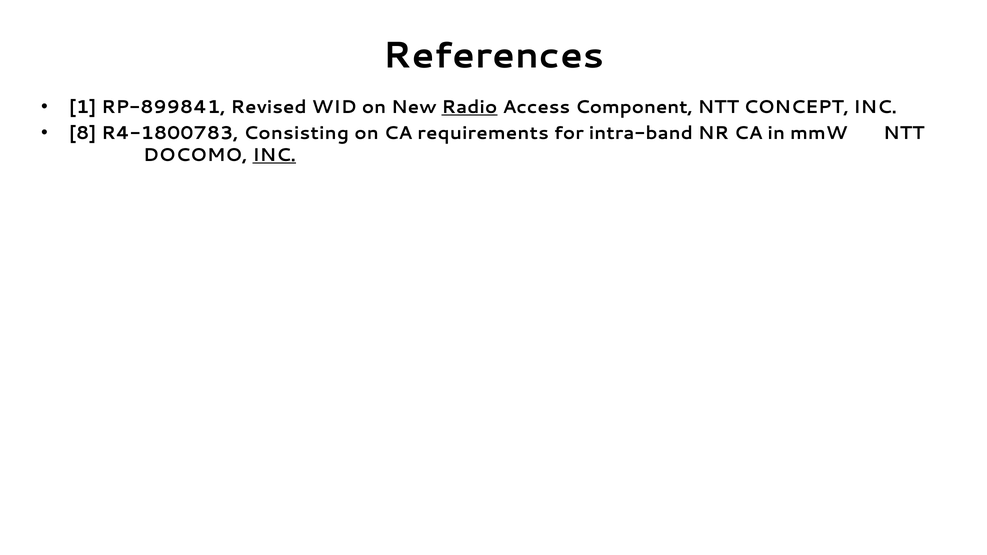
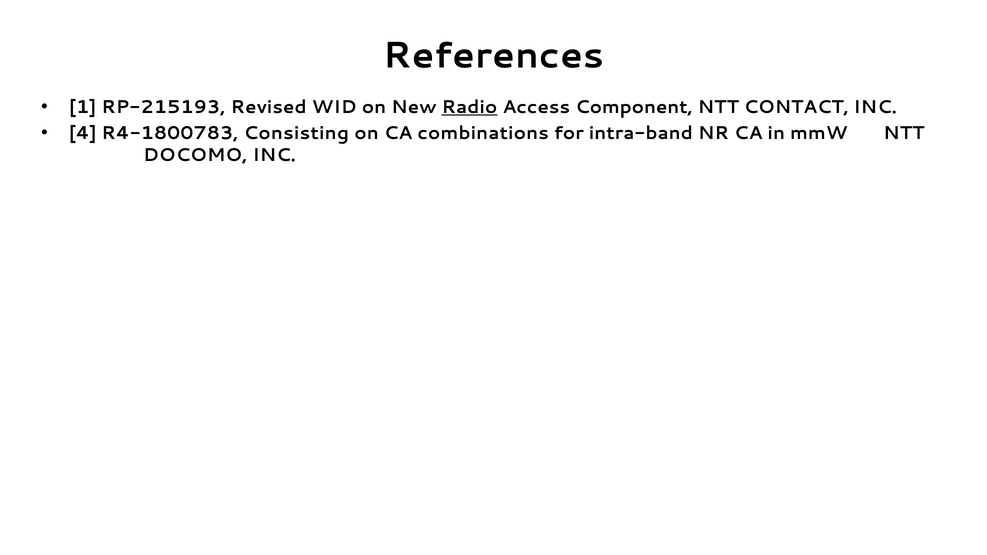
RP-899841: RP-899841 -> RP-215193 (163, 107)
CONCEPT: CONCEPT -> CONTACT (796, 107)
8: 8 -> 4 (83, 133)
requirements: requirements -> combinations (483, 133)
INC underline: present -> none (274, 155)
